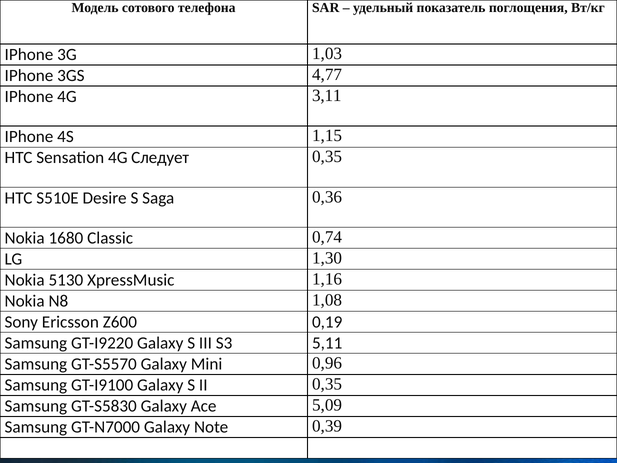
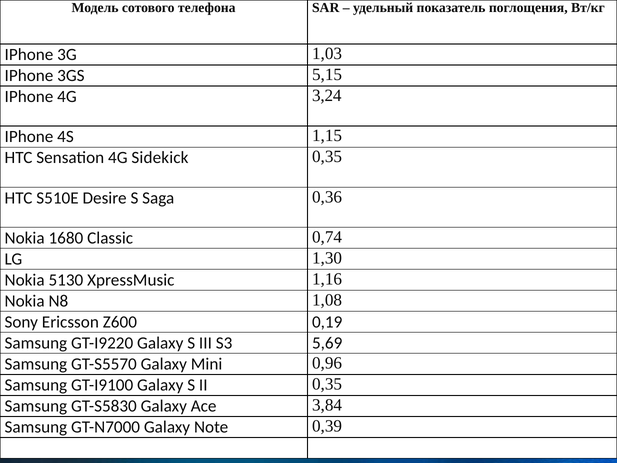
4,77: 4,77 -> 5,15 (327, 75)
3,11: 3,11 -> 3,24 (327, 96)
Следует: Следует -> Sidekick (160, 158)
5,11: 5,11 -> 5,69 (327, 343)
5,09: 5,09 -> 3,84 (327, 405)
